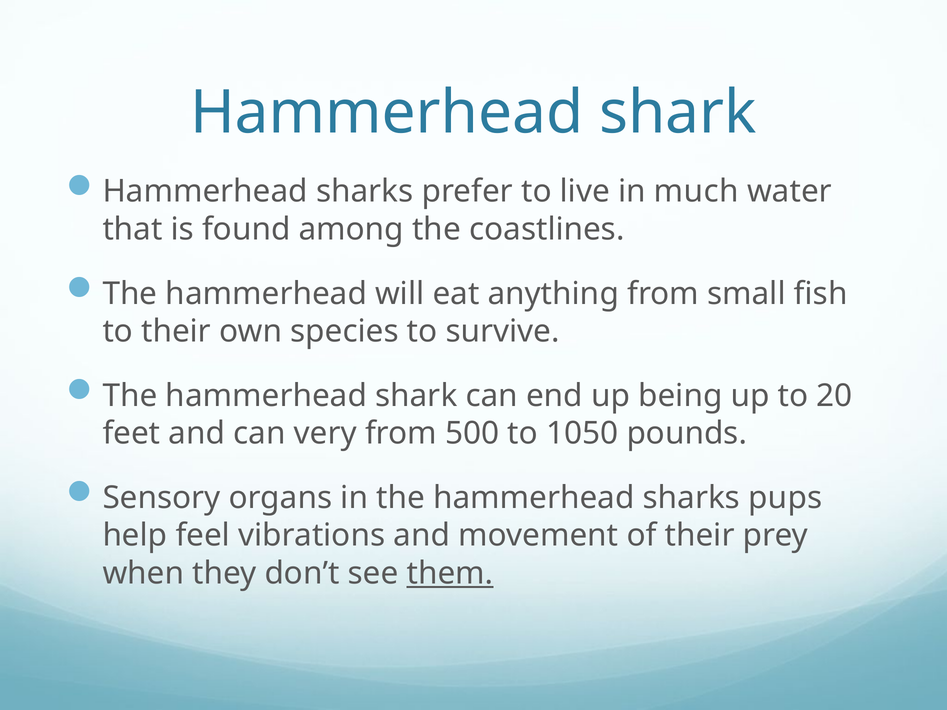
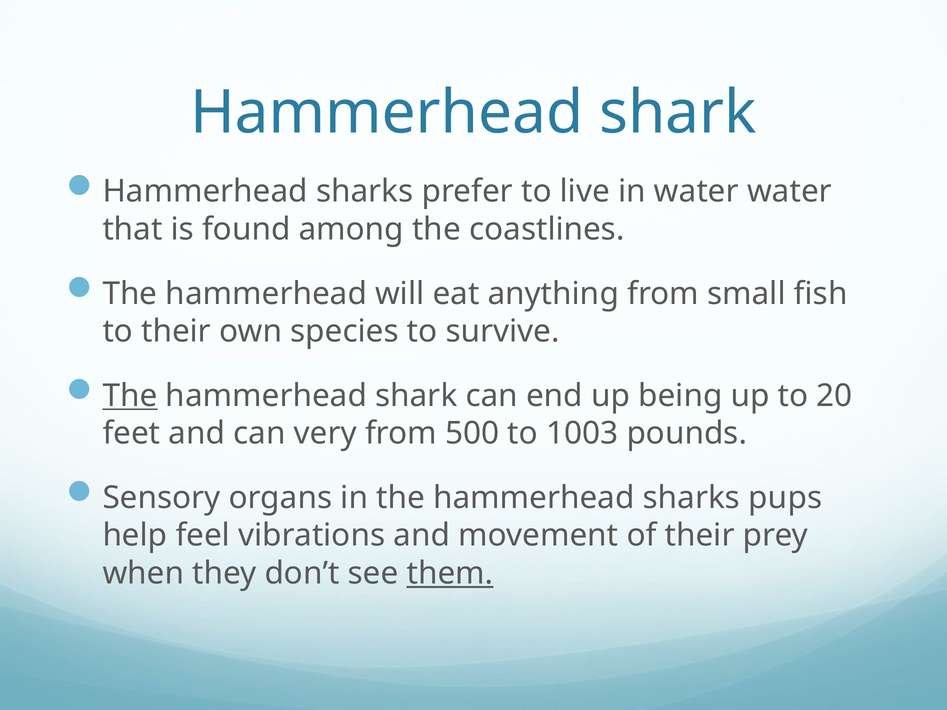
in much: much -> water (696, 192)
The underline: none -> present (130, 396)
1050: 1050 -> 1003 (582, 434)
